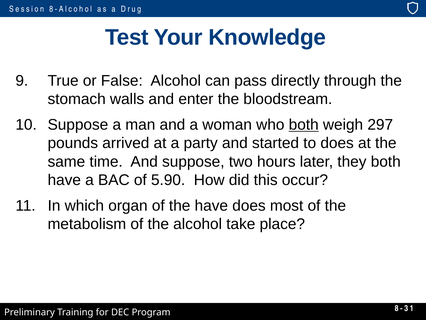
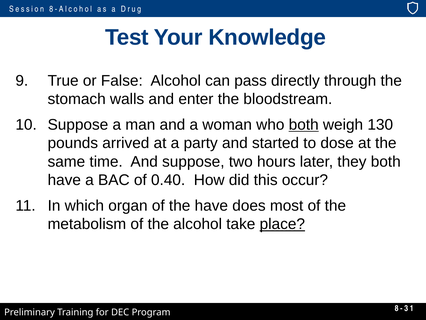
297: 297 -> 130 (380, 124)
to does: does -> dose (337, 143)
5.90: 5.90 -> 0.40 (168, 180)
place underline: none -> present (282, 224)
